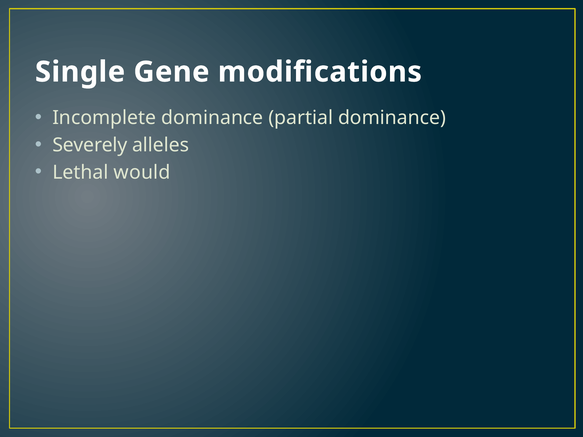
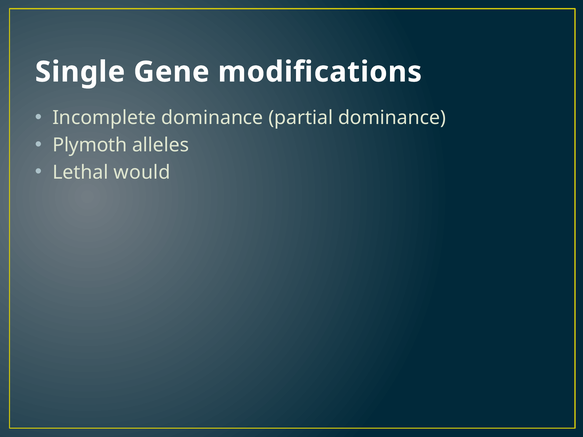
Severely: Severely -> Plymoth (90, 145)
